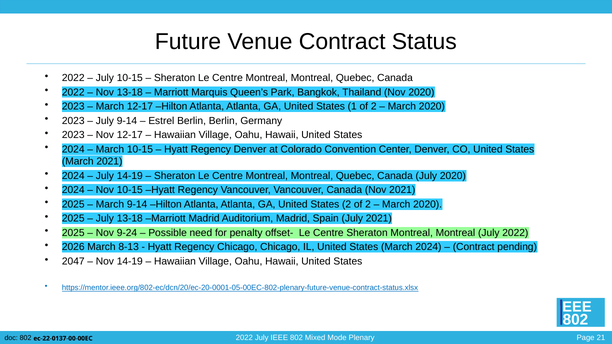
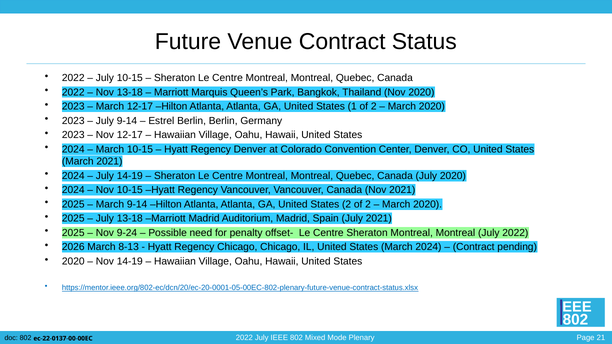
2047: 2047 -> 2020 (73, 262)
